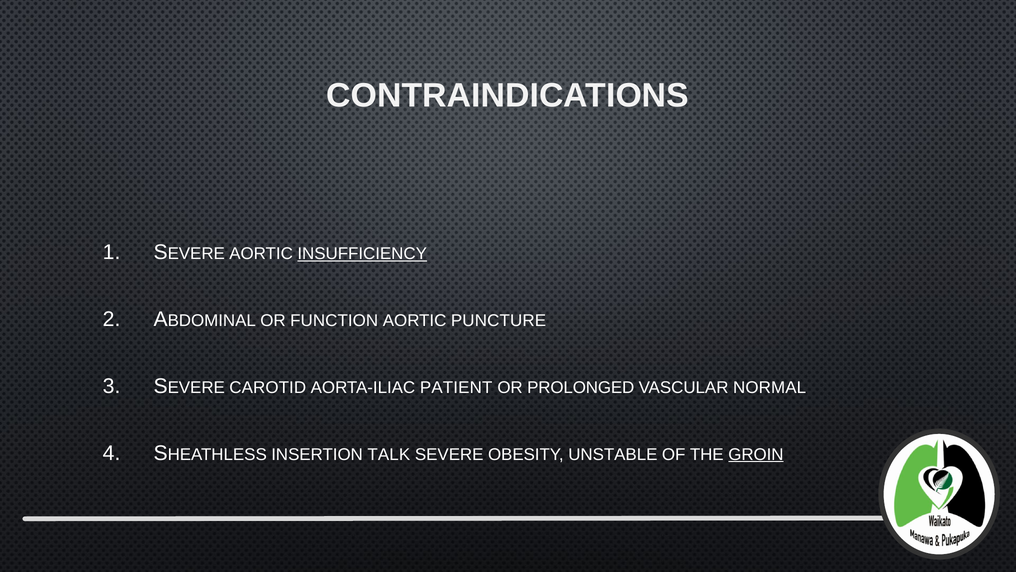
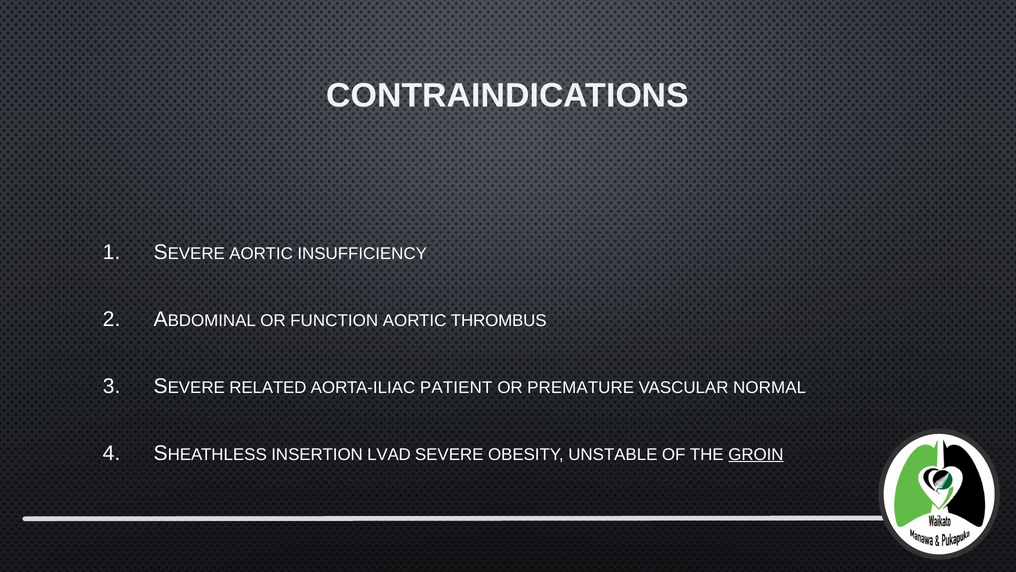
INSUFFICIENCY underline: present -> none (362, 253)
PUNCTURE: PUNCTURE -> THROMBUS (499, 320)
CAROTID: CAROTID -> RELATED (268, 387)
PROLONGED: PROLONGED -> PREMATURE (581, 387)
TALK: TALK -> LVAD (389, 454)
